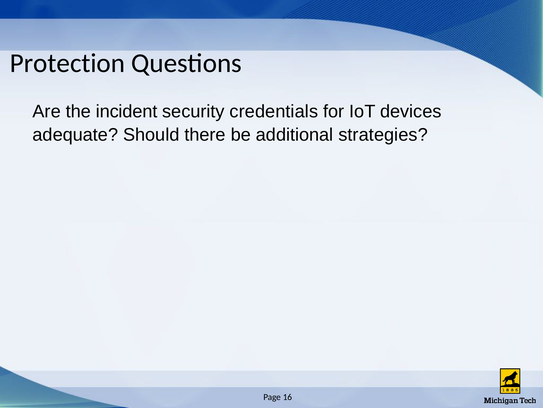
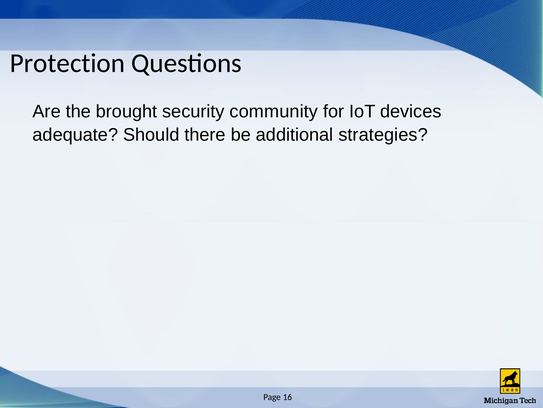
incident: incident -> brought (127, 111)
credentials: credentials -> community (274, 111)
